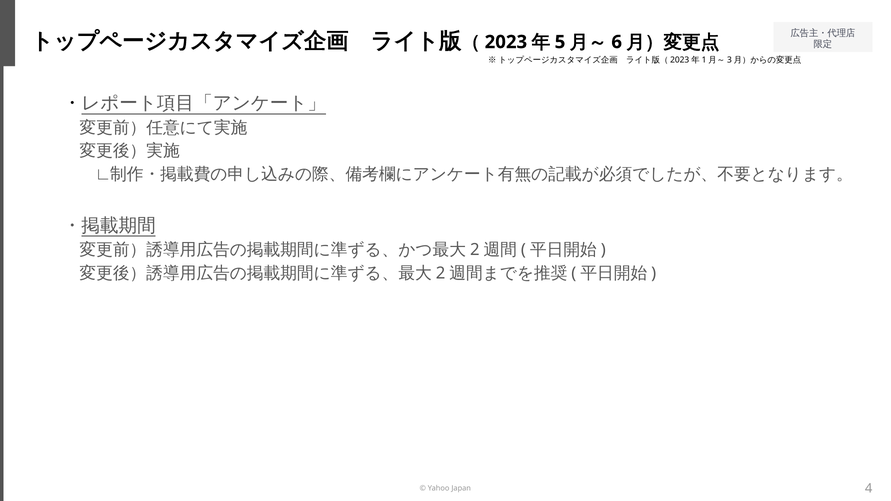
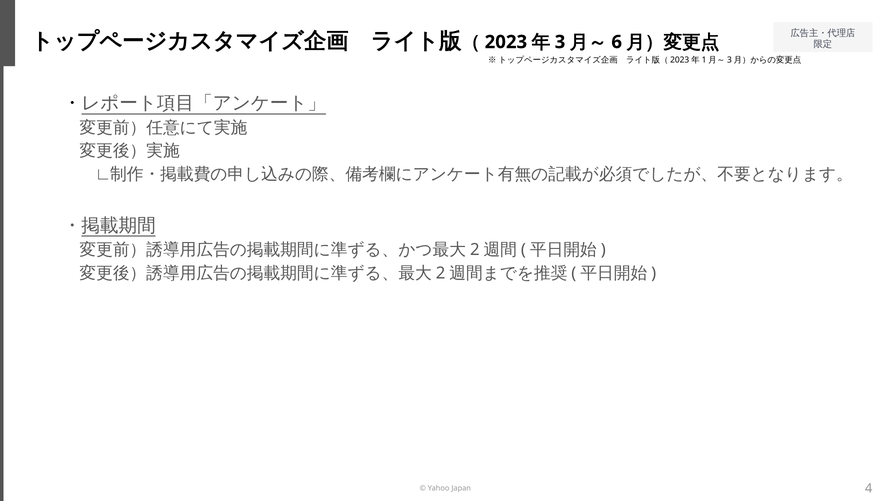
5: 5 -> 3 (560, 42)
